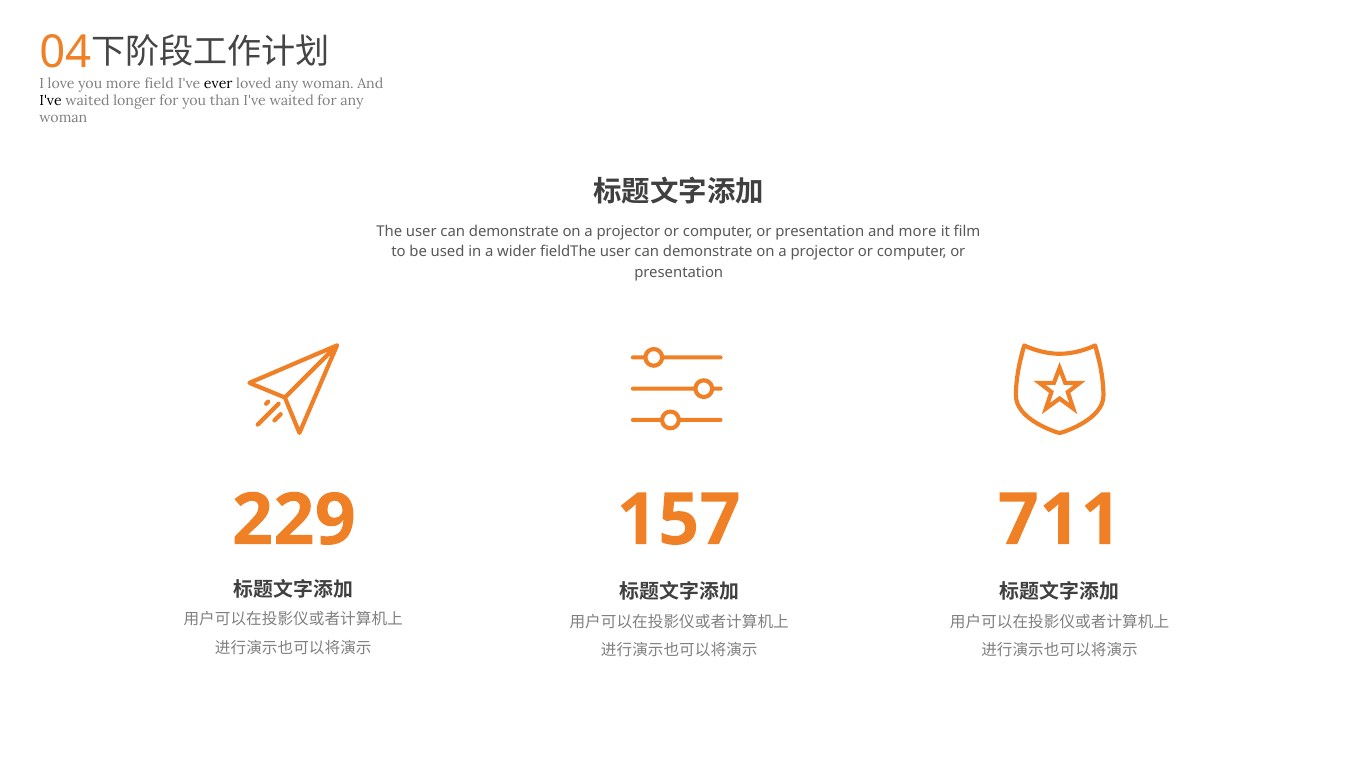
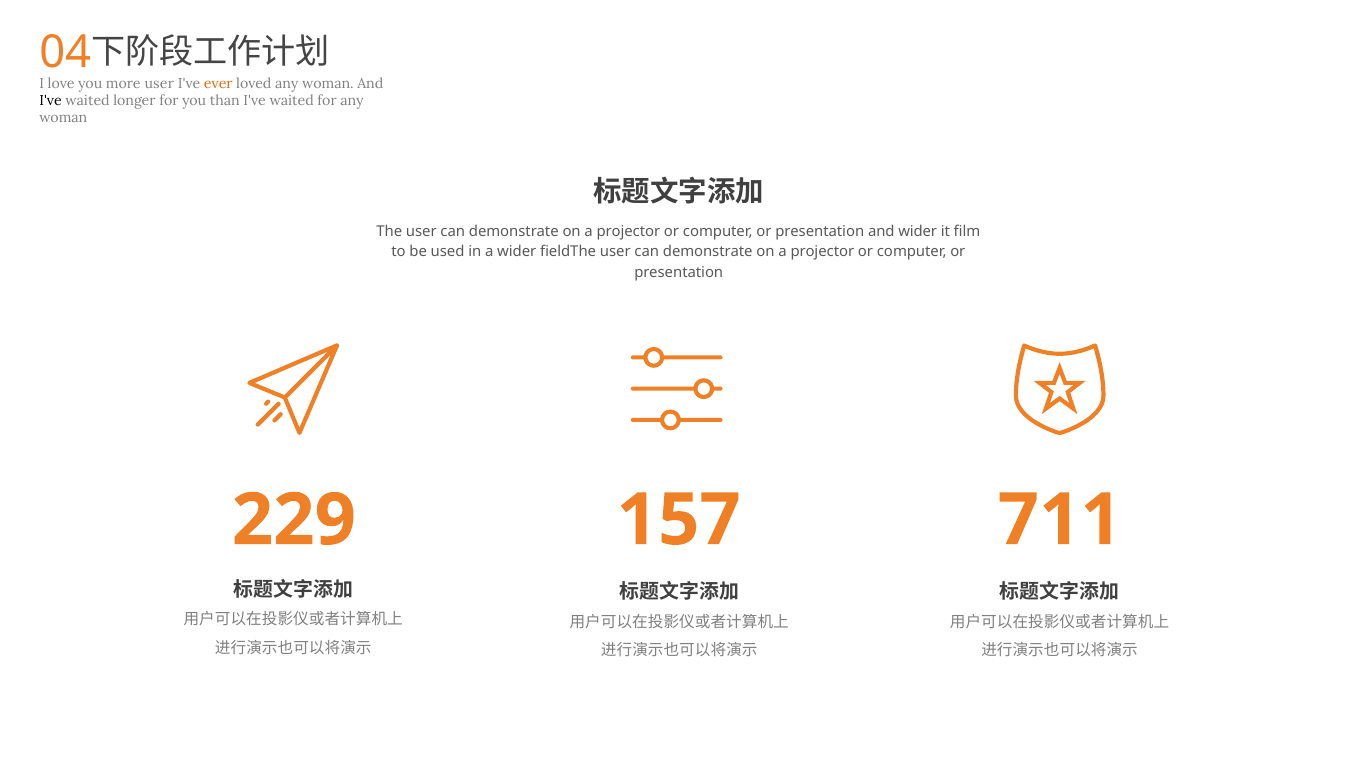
more field: field -> user (159, 84)
ever colour: black -> orange (218, 84)
and more: more -> wider (918, 231)
